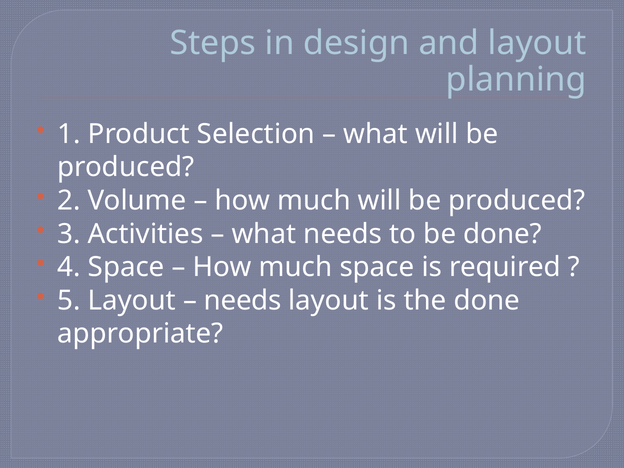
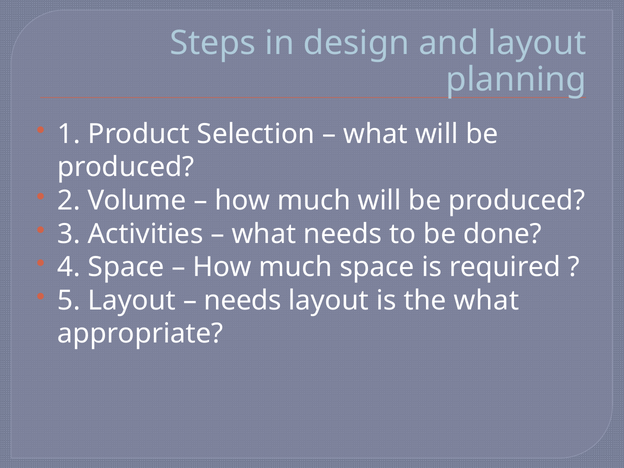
the done: done -> what (487, 300)
